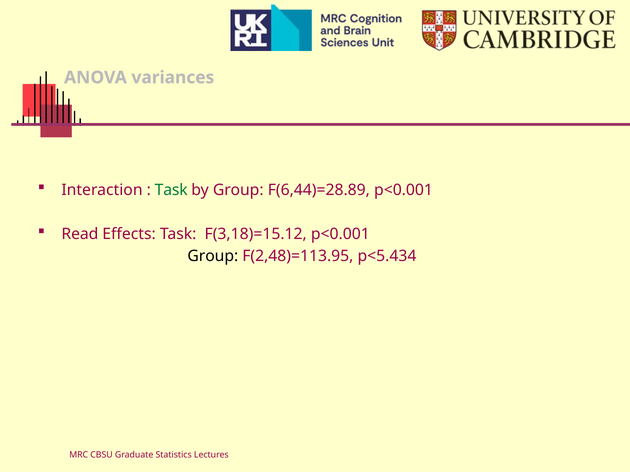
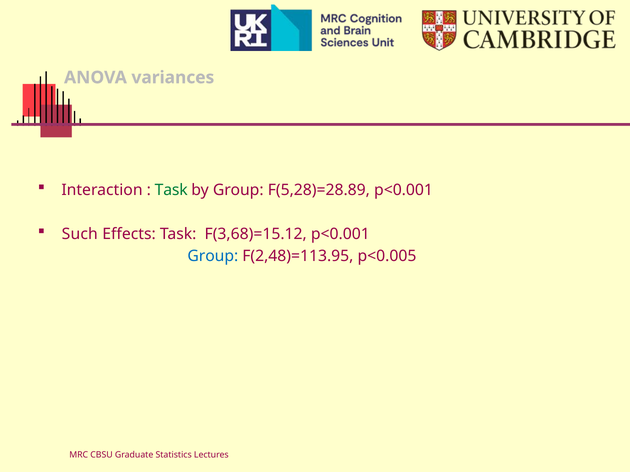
F(6,44)=28.89: F(6,44)=28.89 -> F(5,28)=28.89 (319, 190)
Read: Read -> Such (80, 234)
F(3,18)=15.12: F(3,18)=15.12 -> F(3,68)=15.12 (256, 234)
Group colour: black -> blue (213, 256)
p<5.434: p<5.434 -> p<0.005 (387, 256)
